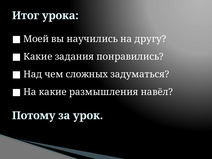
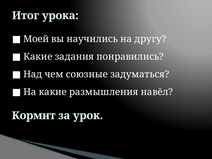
сложных: сложных -> союзные (87, 74)
Потому: Потому -> Кормит (34, 116)
